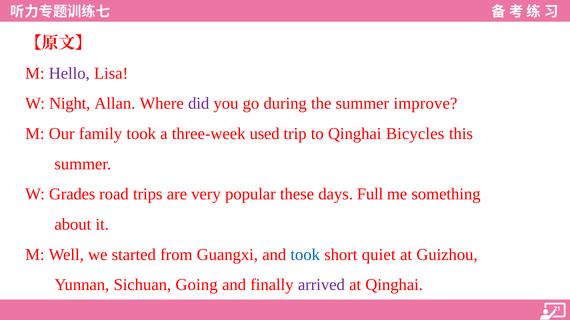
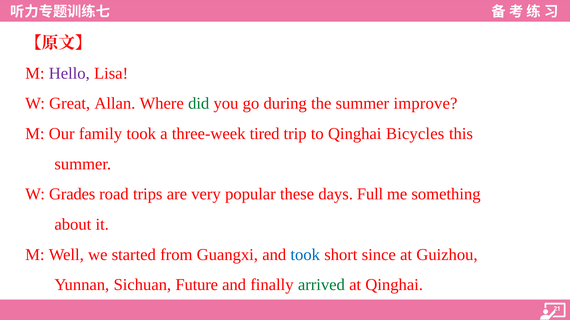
Night: Night -> Great (70, 104)
did colour: purple -> green (199, 104)
used: used -> tired (265, 134)
quiet: quiet -> since (379, 255)
Going: Going -> Future (197, 285)
arrived colour: purple -> green (321, 285)
